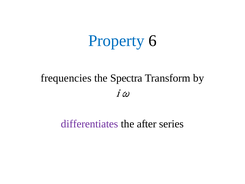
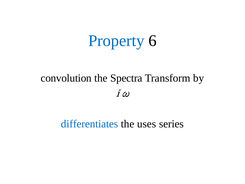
frequencies: frequencies -> convolution (66, 78)
differentiates colour: purple -> blue (90, 124)
after: after -> uses (147, 124)
